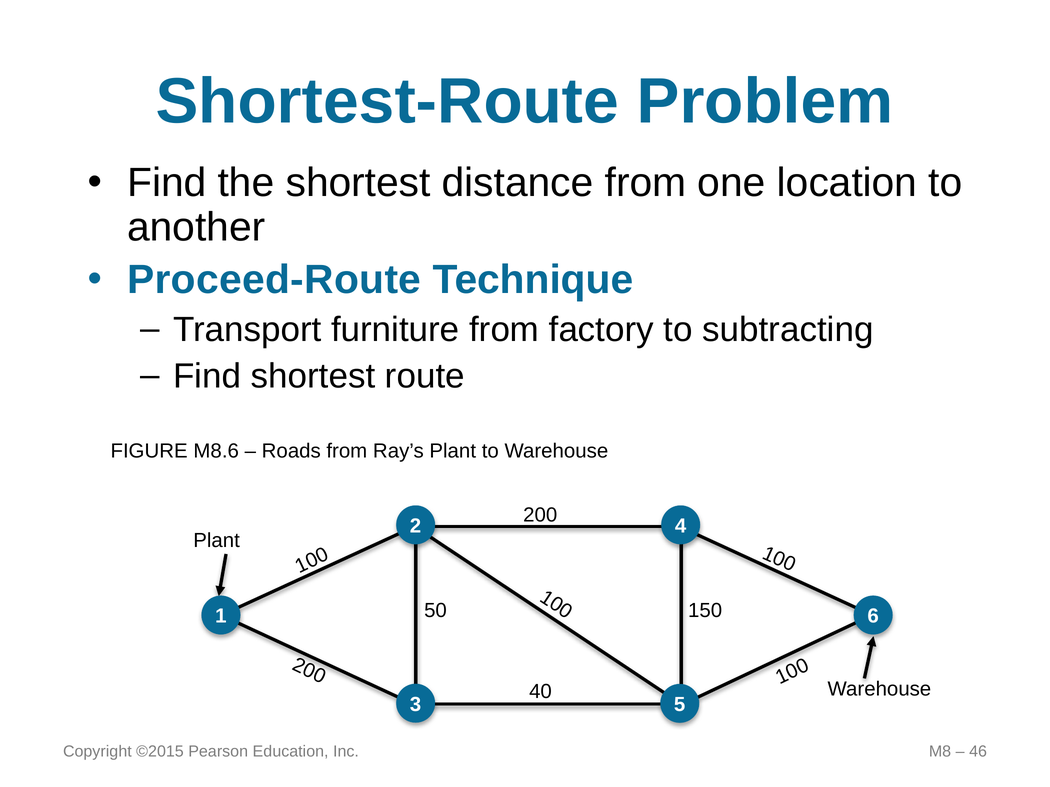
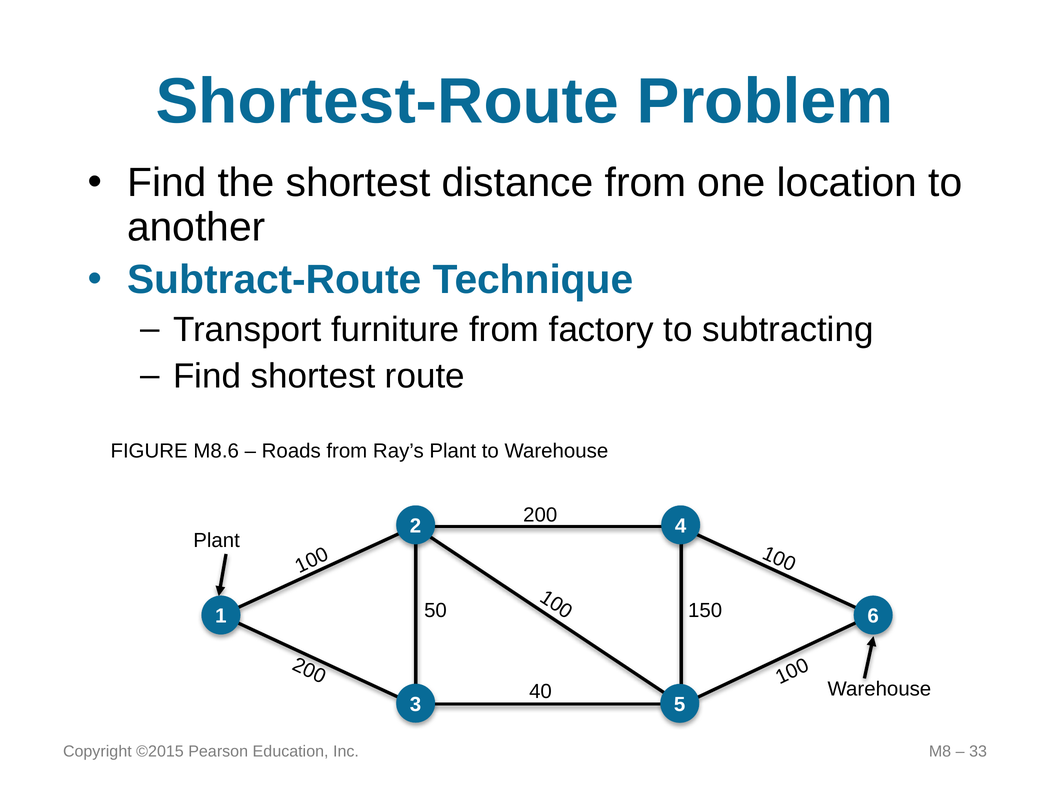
Proceed-Route: Proceed-Route -> Subtract-Route (274, 280)
46: 46 -> 33 (978, 752)
